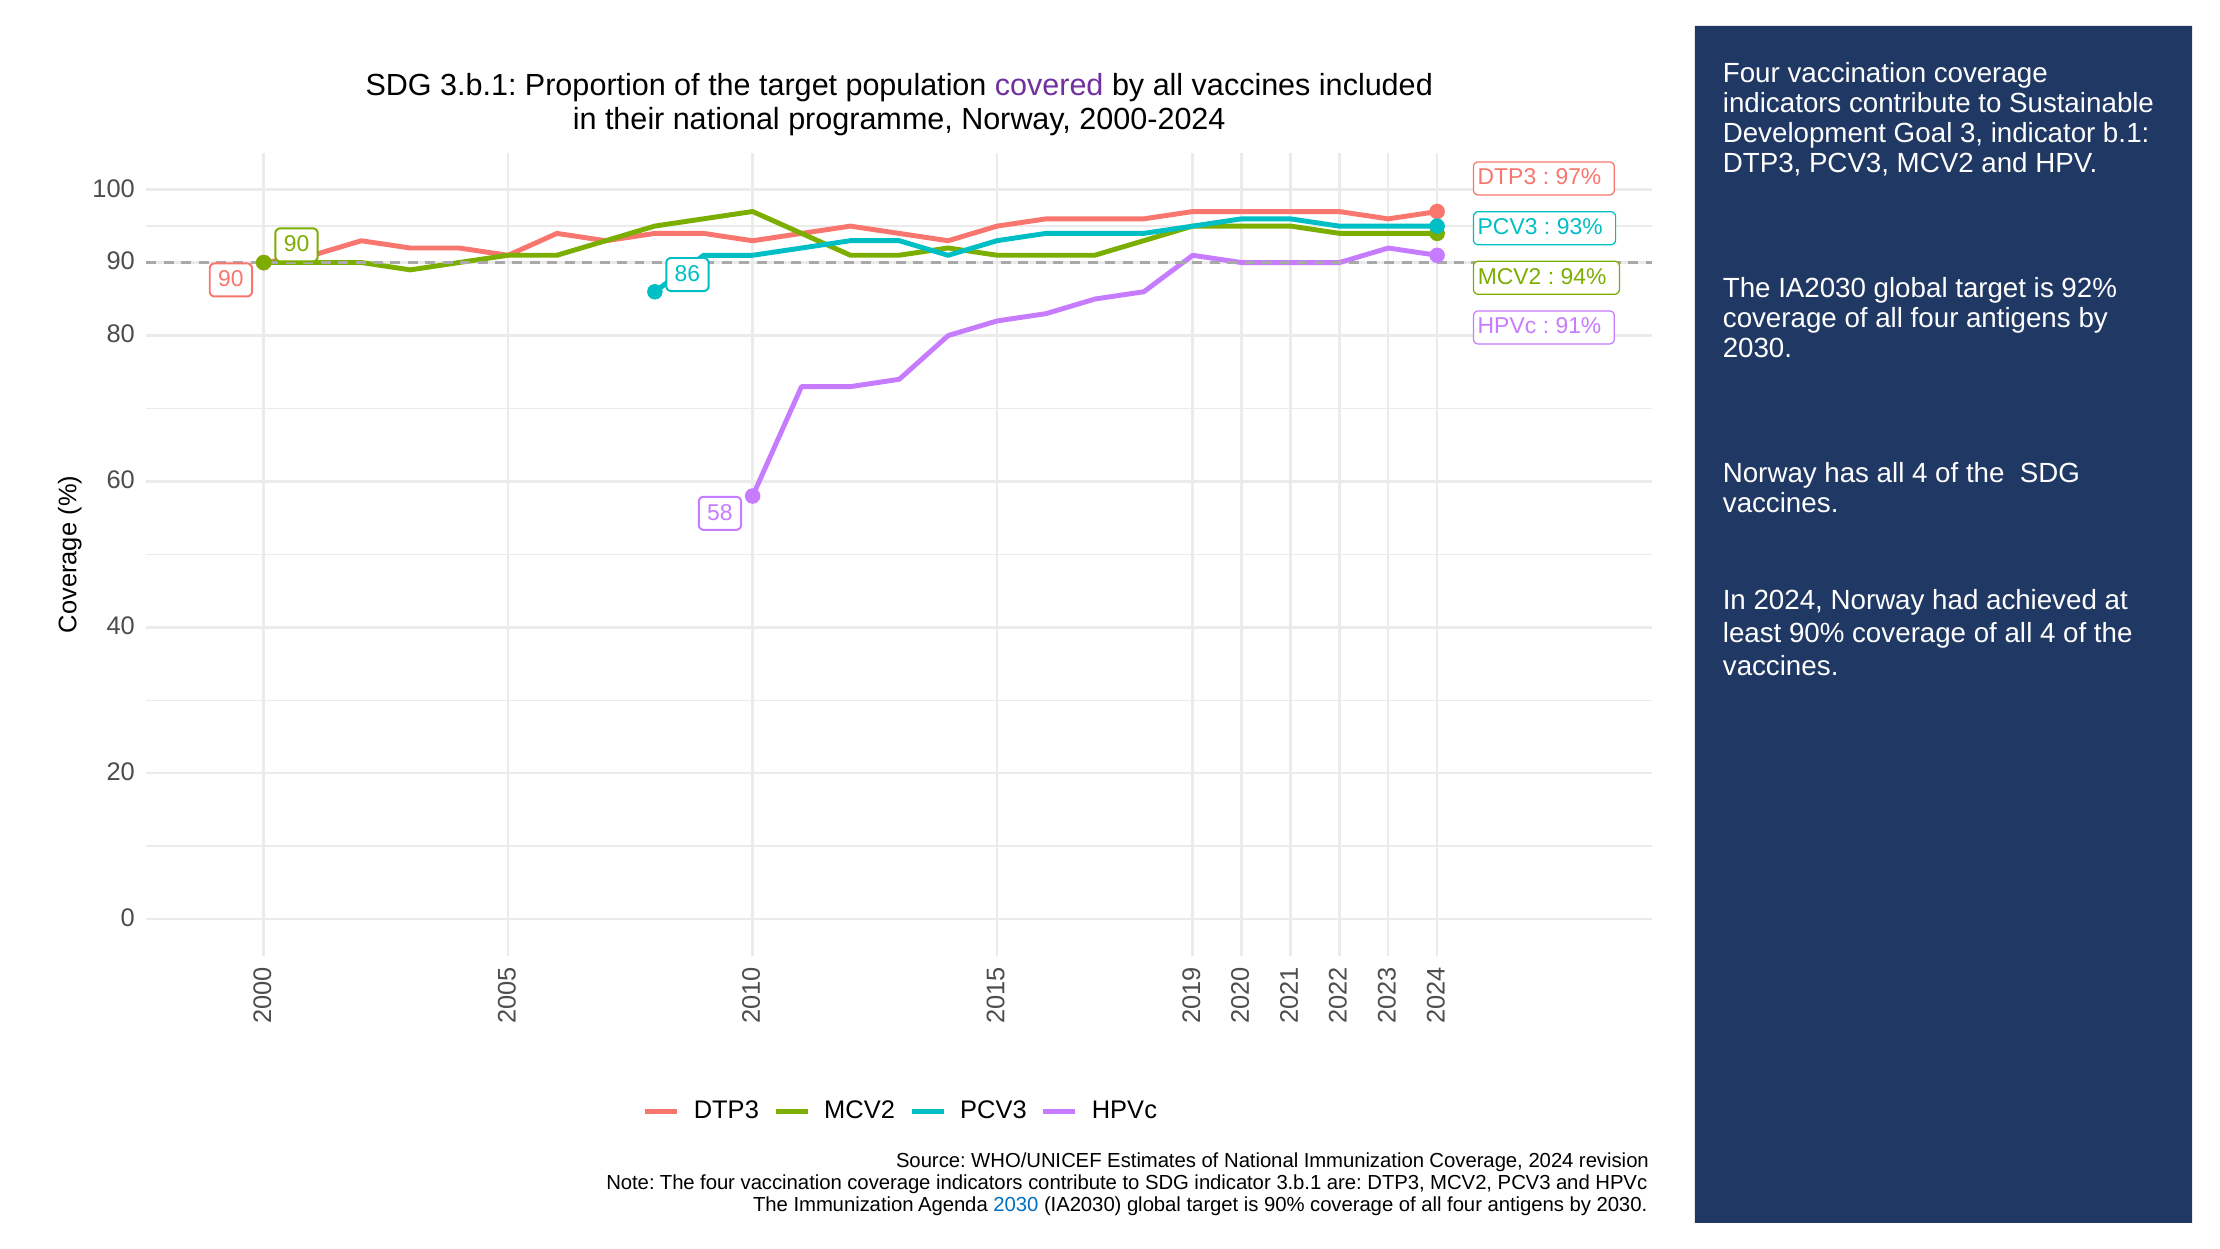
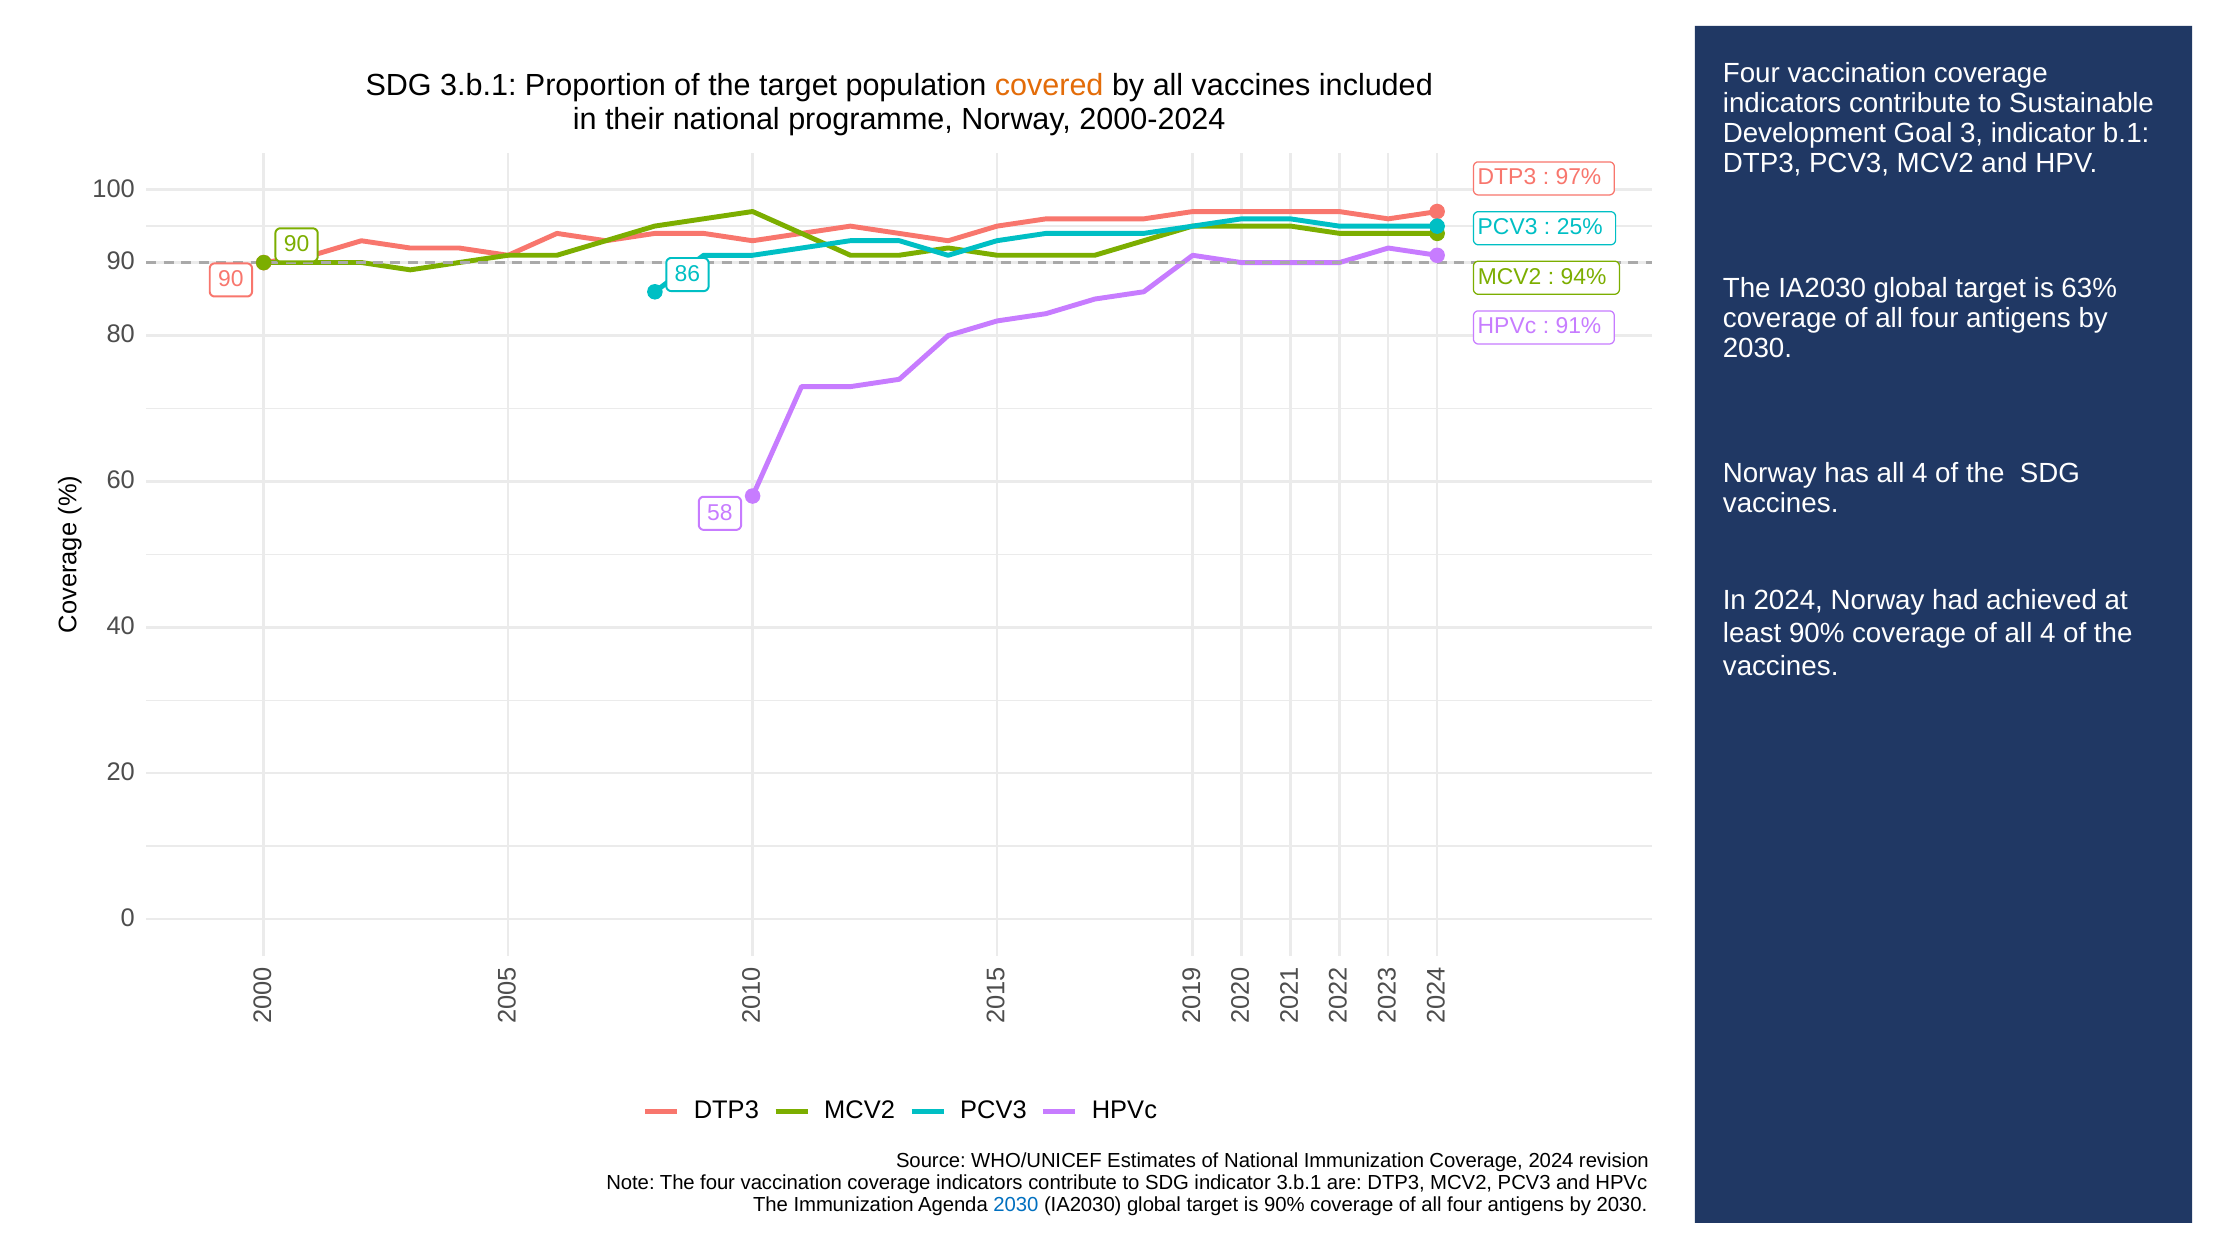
covered colour: purple -> orange (1049, 86)
93%: 93% -> 25% (1580, 227)
92%: 92% -> 63% (2089, 288)
